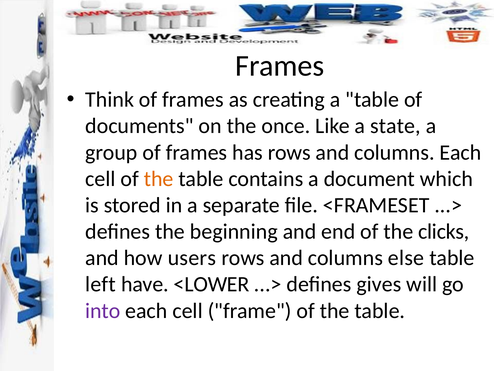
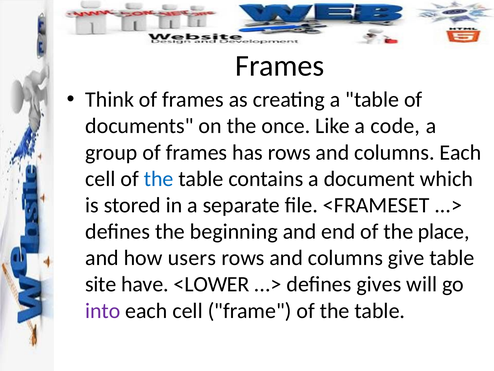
state: state -> code (395, 126)
the colour: orange -> blue (159, 179)
clicks: clicks -> place (444, 231)
else: else -> give (406, 258)
left: left -> site (101, 284)
